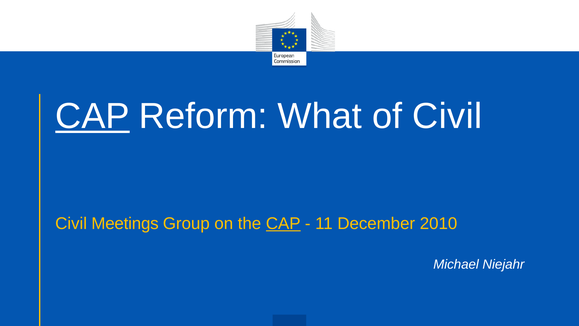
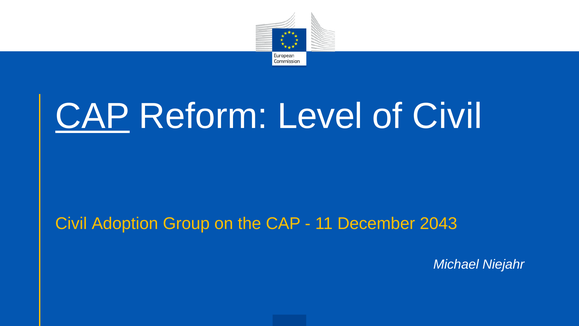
What: What -> Level (320, 116)
Meetings: Meetings -> Adoption (125, 223)
CAP underline: present -> none (283, 223)
2010: 2010 -> 2043 (439, 223)
